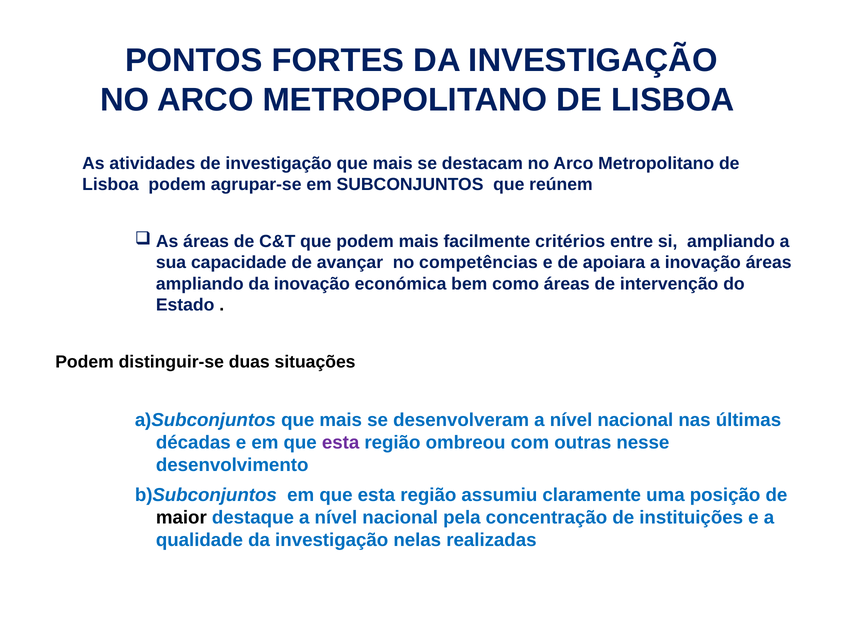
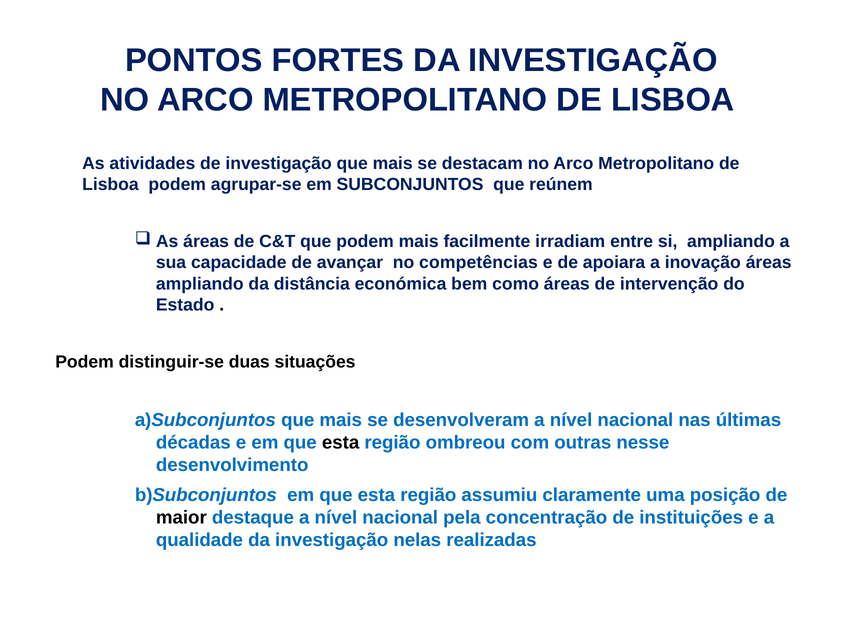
critérios: critérios -> irradiam (570, 242)
da inovação: inovação -> distância (312, 284)
esta colour: purple -> black (341, 443)
